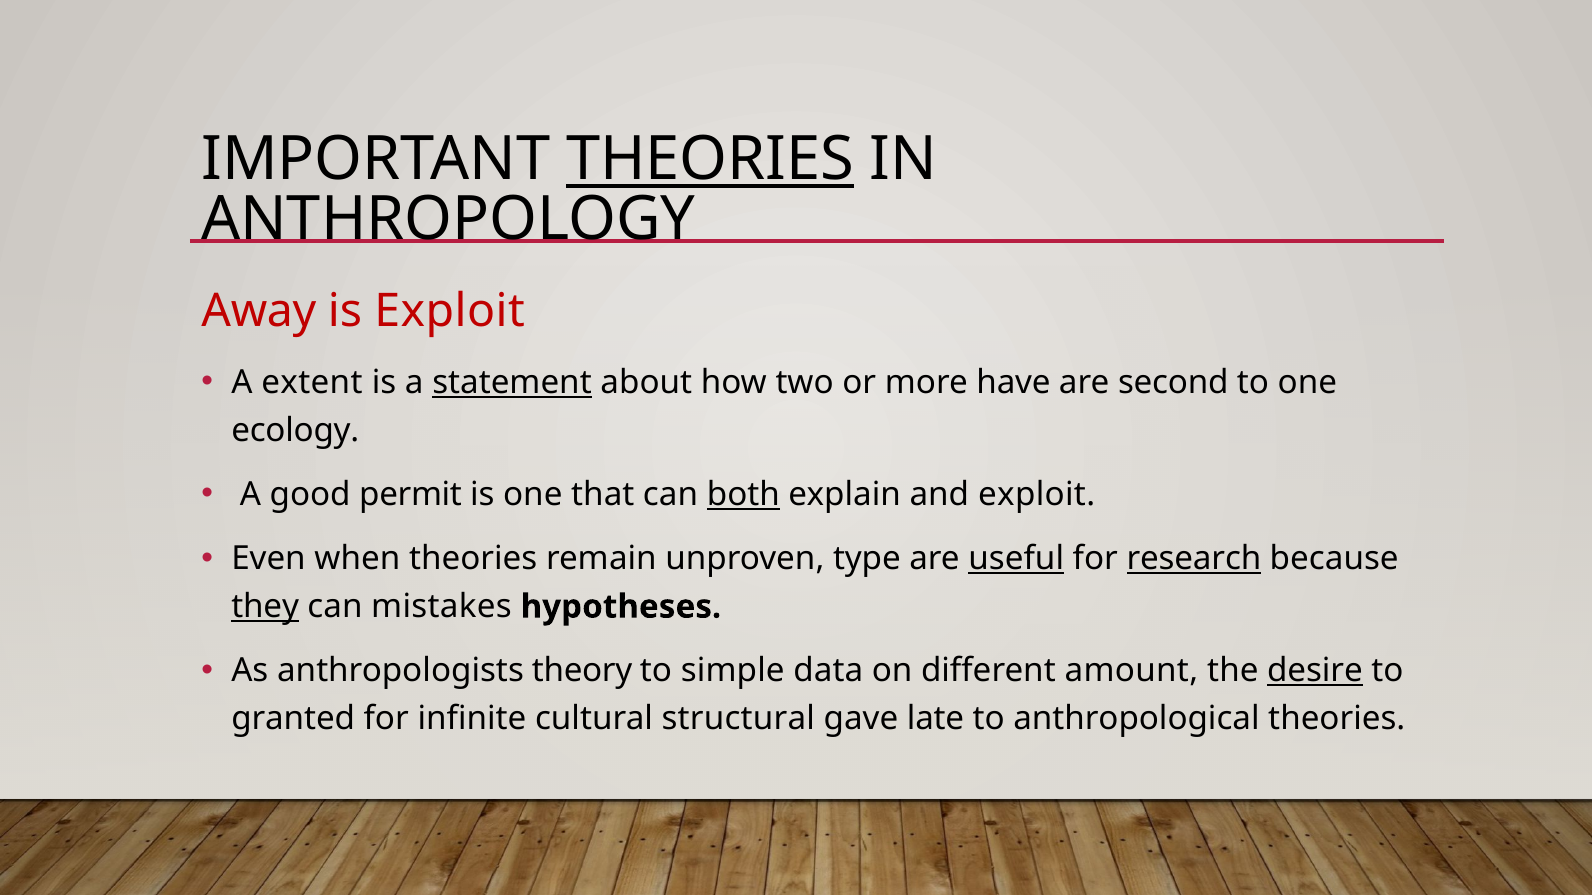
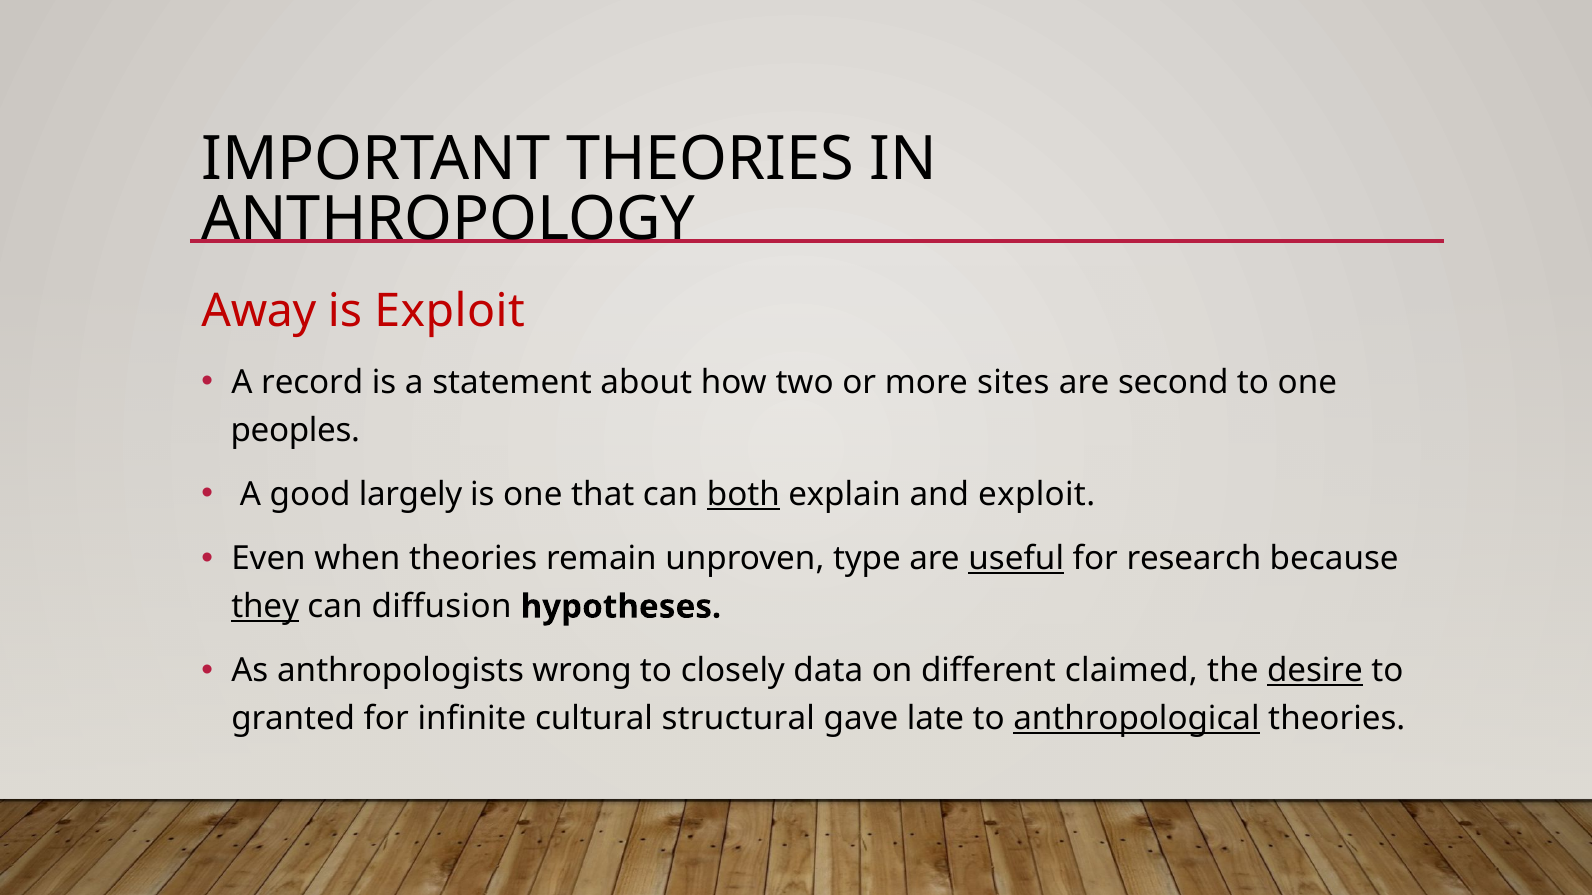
THEORIES underline: present -> none (710, 160)
extent: extent -> record (312, 383)
statement underline: present -> none (512, 383)
have: have -> sites (1013, 383)
ecology: ecology -> peoples (295, 431)
permit: permit -> largely (411, 495)
research underline: present -> none (1194, 559)
mistakes: mistakes -> diffusion (442, 607)
theory: theory -> wrong (582, 671)
simple: simple -> closely (733, 671)
amount: amount -> claimed (1131, 671)
anthropological underline: none -> present (1136, 719)
